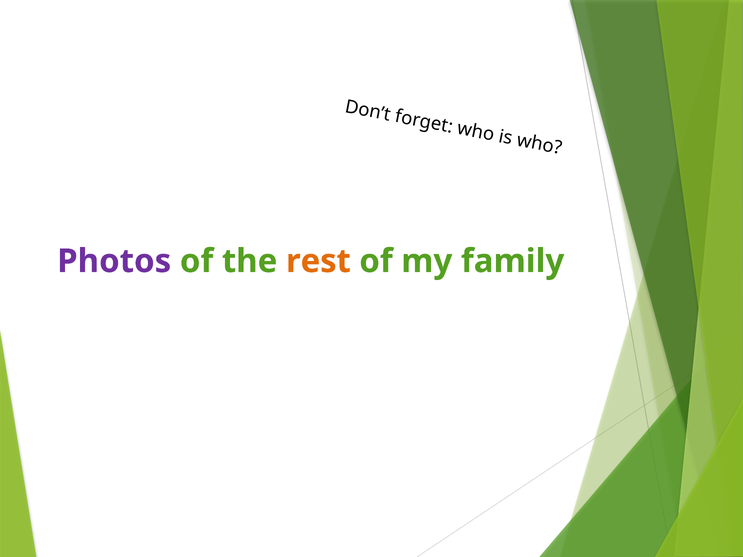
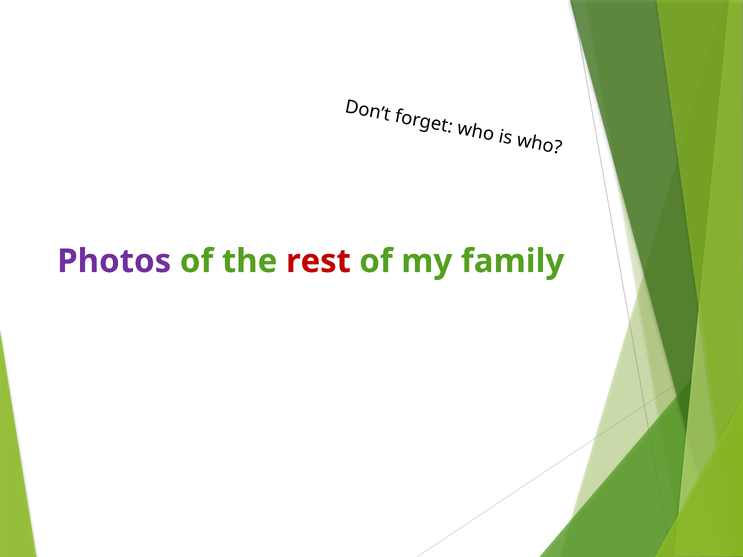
rest colour: orange -> red (318, 261)
